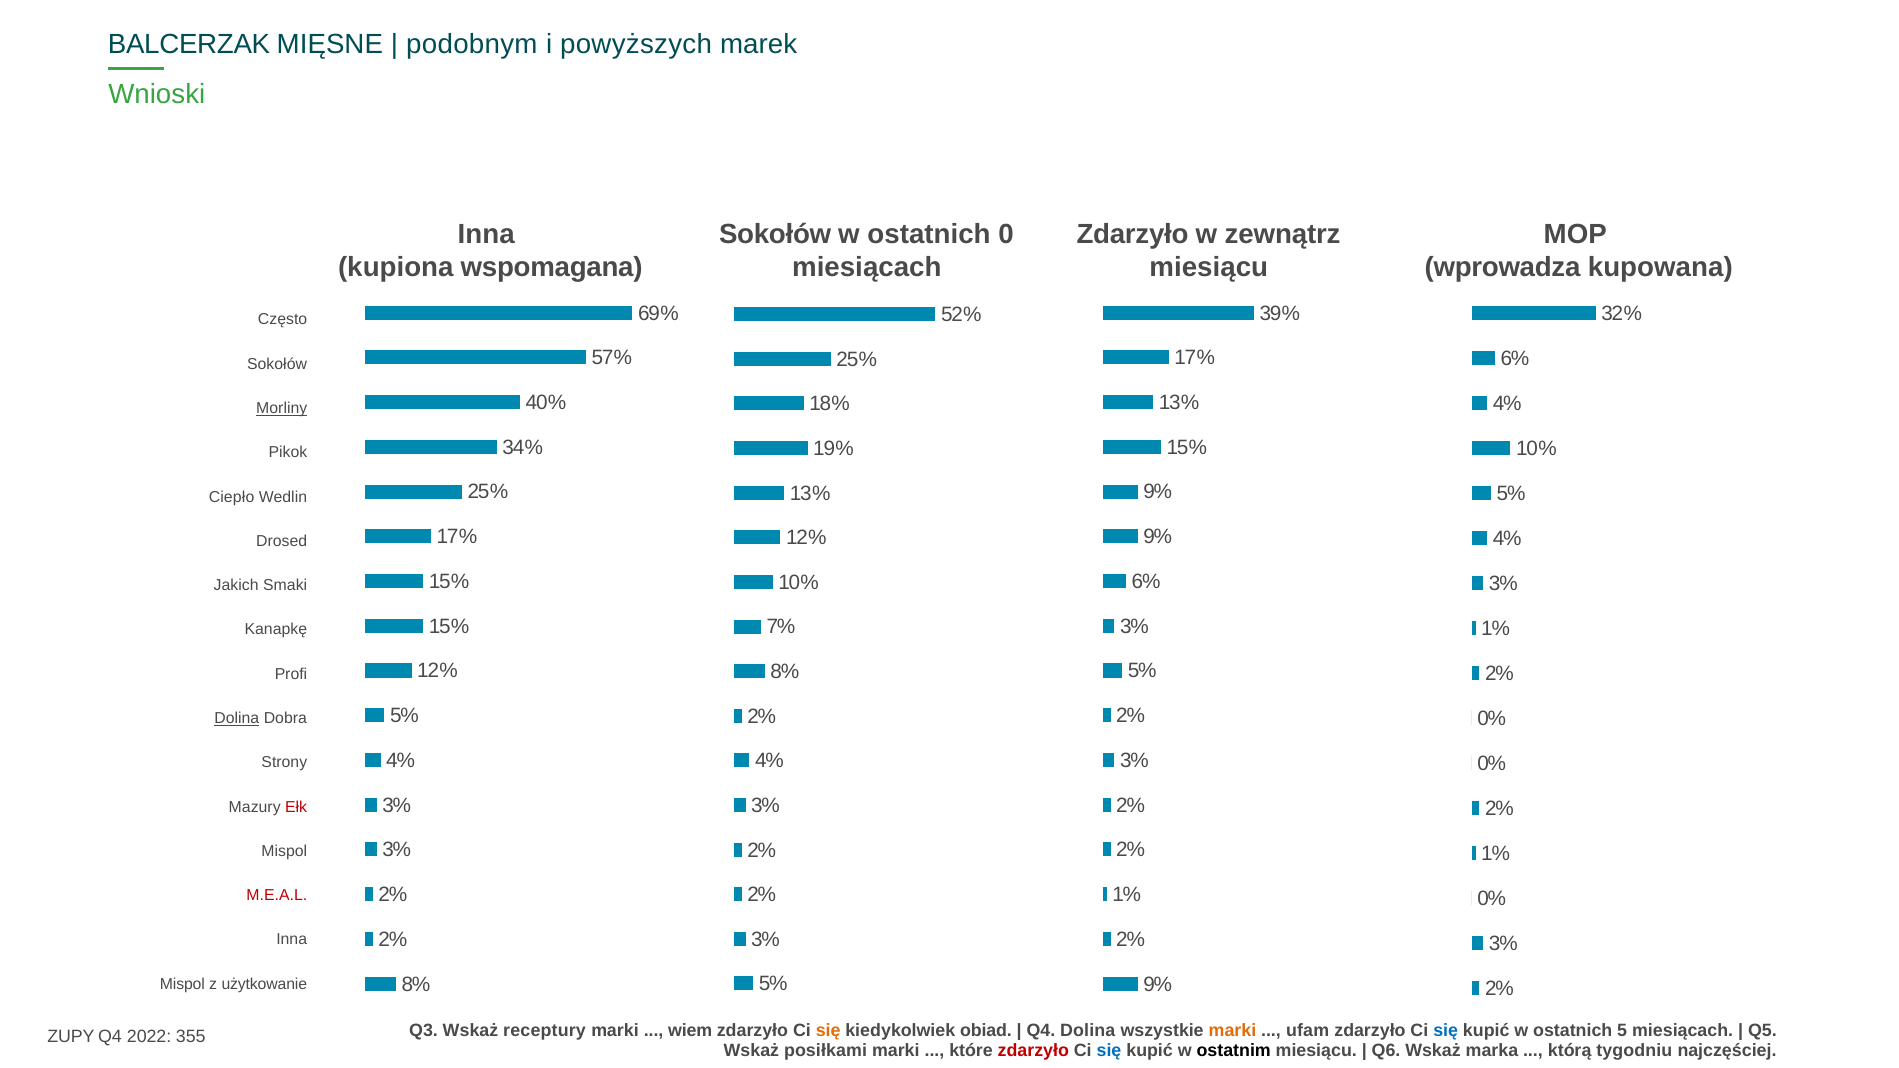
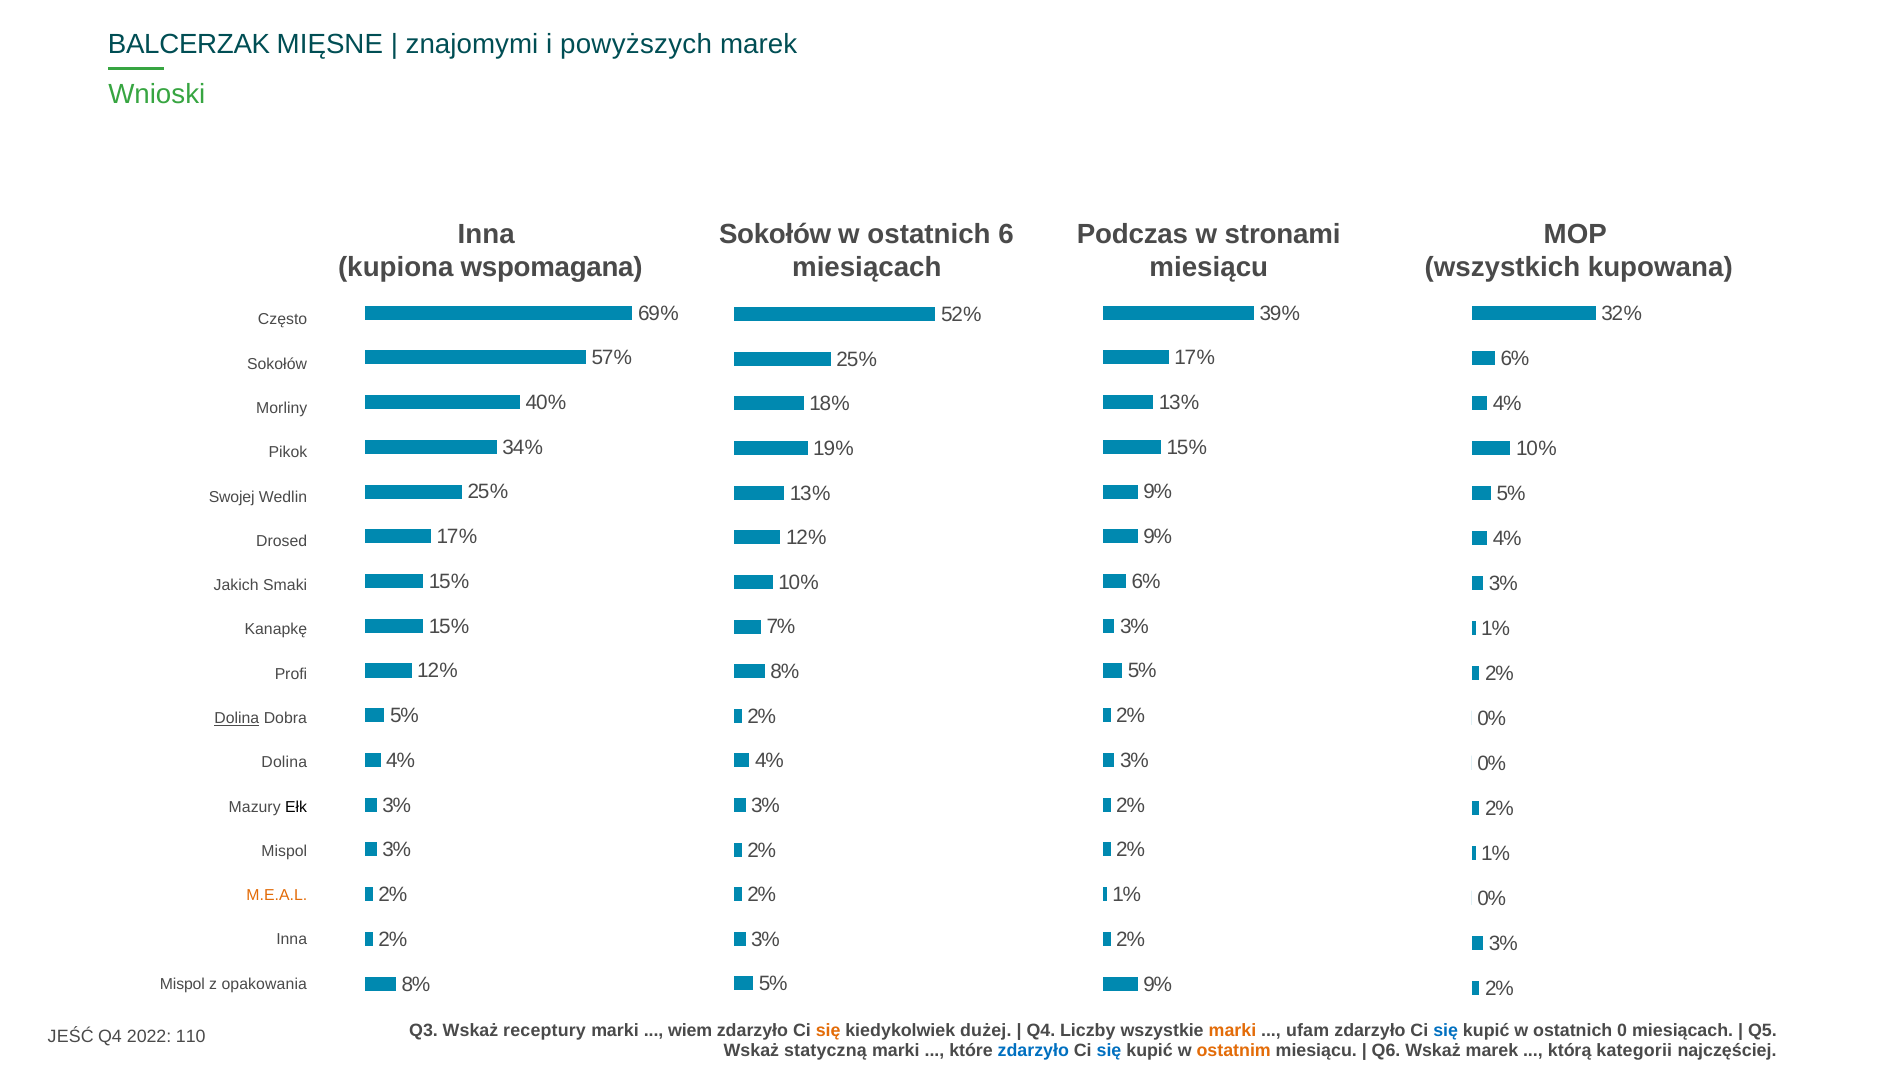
podobnym: podobnym -> znajomymi (472, 44)
0: 0 -> 6 (1006, 234)
Zdarzyło: Zdarzyło -> Podczas (1132, 234)
zewnątrz: zewnątrz -> stronami (1283, 234)
wprowadza: wprowadza -> wszystkich (1502, 268)
Morliny underline: present -> none (282, 408)
Ciepło: Ciepło -> Swojej (232, 497)
Strony: Strony -> Dolina (284, 763)
Ełk colour: red -> black (296, 807)
M.E.A.L colour: red -> orange (277, 896)
użytkowanie: użytkowanie -> opakowania (264, 984)
obiad: obiad -> dużej (986, 1031)
Q4 Dolina: Dolina -> Liczby (1088, 1031)
5: 5 -> 0 (1622, 1031)
ZUPY: ZUPY -> JEŚĆ (71, 1036)
355: 355 -> 110 (191, 1036)
posiłkami: posiłkami -> statyczną (825, 1050)
zdarzyło colour: red -> blue (1033, 1050)
ostatnim colour: black -> orange (1234, 1050)
Wskaż marka: marka -> marek (1492, 1050)
tygodniu: tygodniu -> kategorii (1634, 1050)
